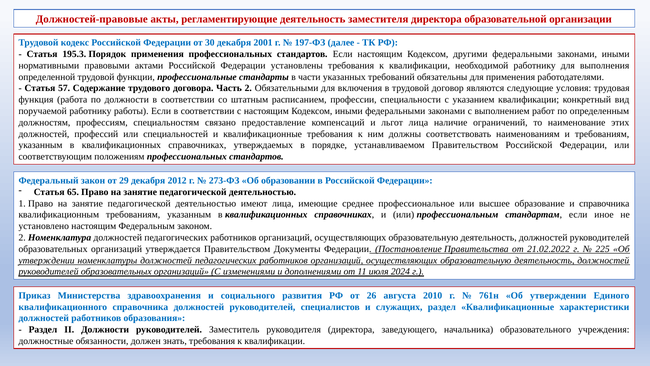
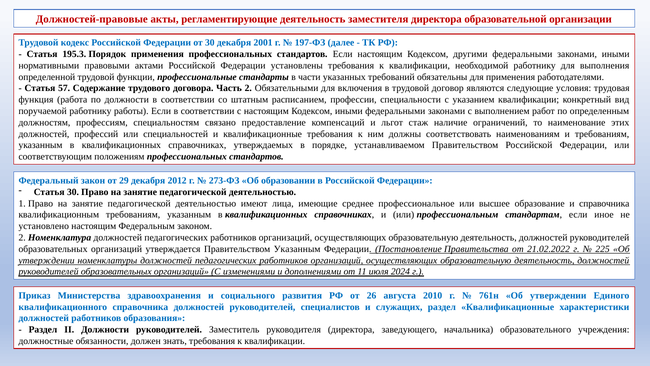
льгот лица: лица -> стаж (418, 122)
Статья 65: 65 -> 30 (73, 192)
Правительством Документы: Документы -> Указанным (297, 249)
